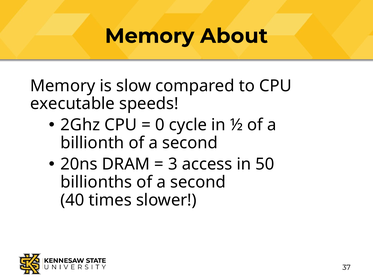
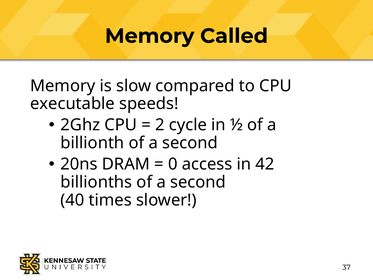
About: About -> Called (234, 36)
0: 0 -> 2 (160, 125)
3: 3 -> 0 (173, 164)
50: 50 -> 42 (265, 164)
